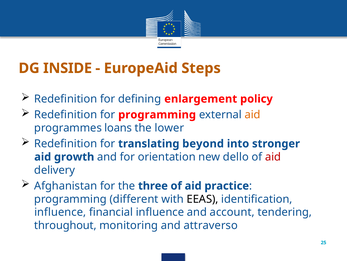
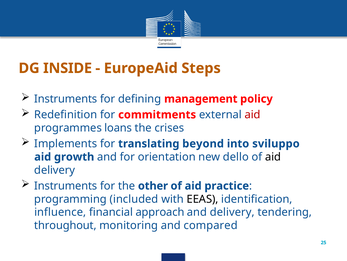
Redefinition: Redefinition -> Instruments (66, 99)
enlargement: enlargement -> management (201, 99)
for programming: programming -> commitments (157, 114)
aid colour: orange -> red (253, 114)
lower: lower -> crises (169, 128)
Redefinition: Redefinition -> Implements (66, 143)
stronger: stronger -> sviluppo (276, 143)
aid colour: red -> black (273, 156)
Afghanistan: Afghanistan -> Instruments (66, 185)
three: three -> other (153, 185)
different: different -> included (134, 199)
financial influence: influence -> approach (160, 212)
and account: account -> delivery (232, 212)
attraverso: attraverso -> compared (211, 225)
